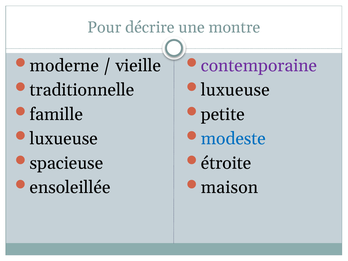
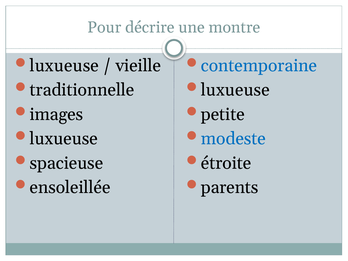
moderne: moderne -> luxueuse (64, 66)
contemporaine colour: purple -> blue (259, 66)
famille: famille -> images (56, 114)
maison: maison -> parents (230, 187)
